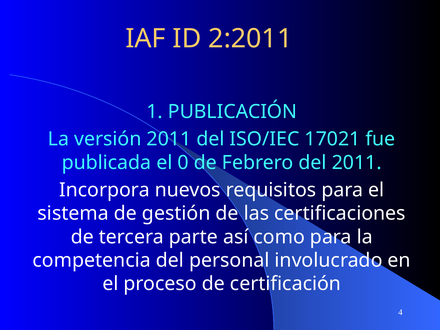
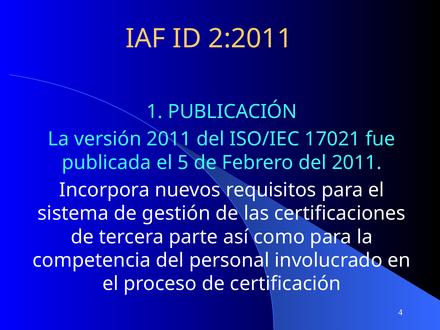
0: 0 -> 5 (183, 163)
